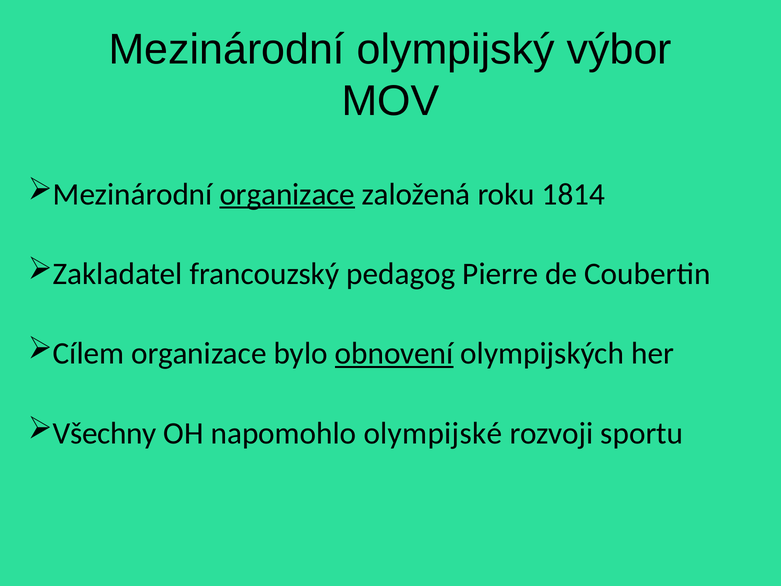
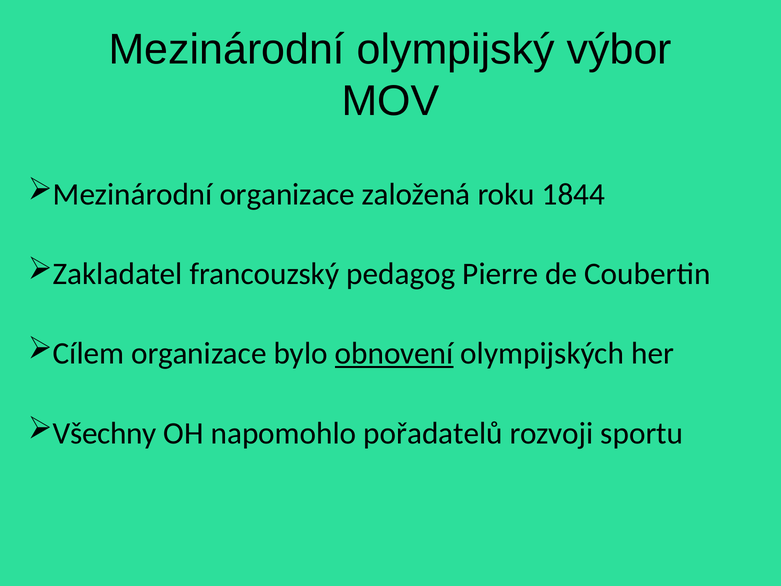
organizace underline: present -> none (287, 194)
1814: 1814 -> 1844 (573, 194)
olympijské: olympijské -> pořadatelů (433, 433)
